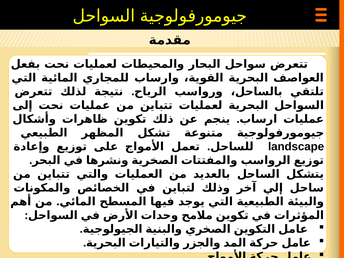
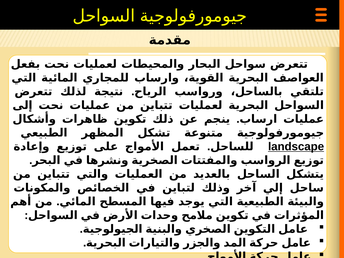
landscape underline: none -> present (296, 147)
